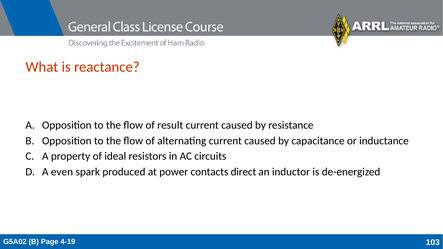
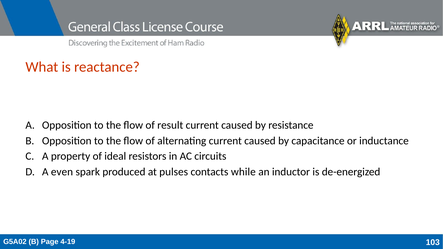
power: power -> pulses (174, 172)
direct: direct -> while (243, 172)
